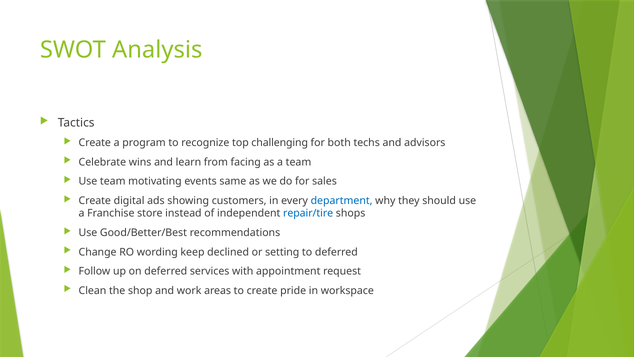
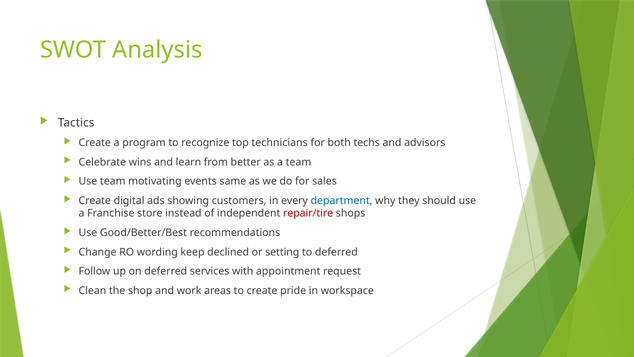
challenging: challenging -> technicians (280, 143)
facing: facing -> better (246, 162)
repair/tire colour: blue -> red (308, 213)
